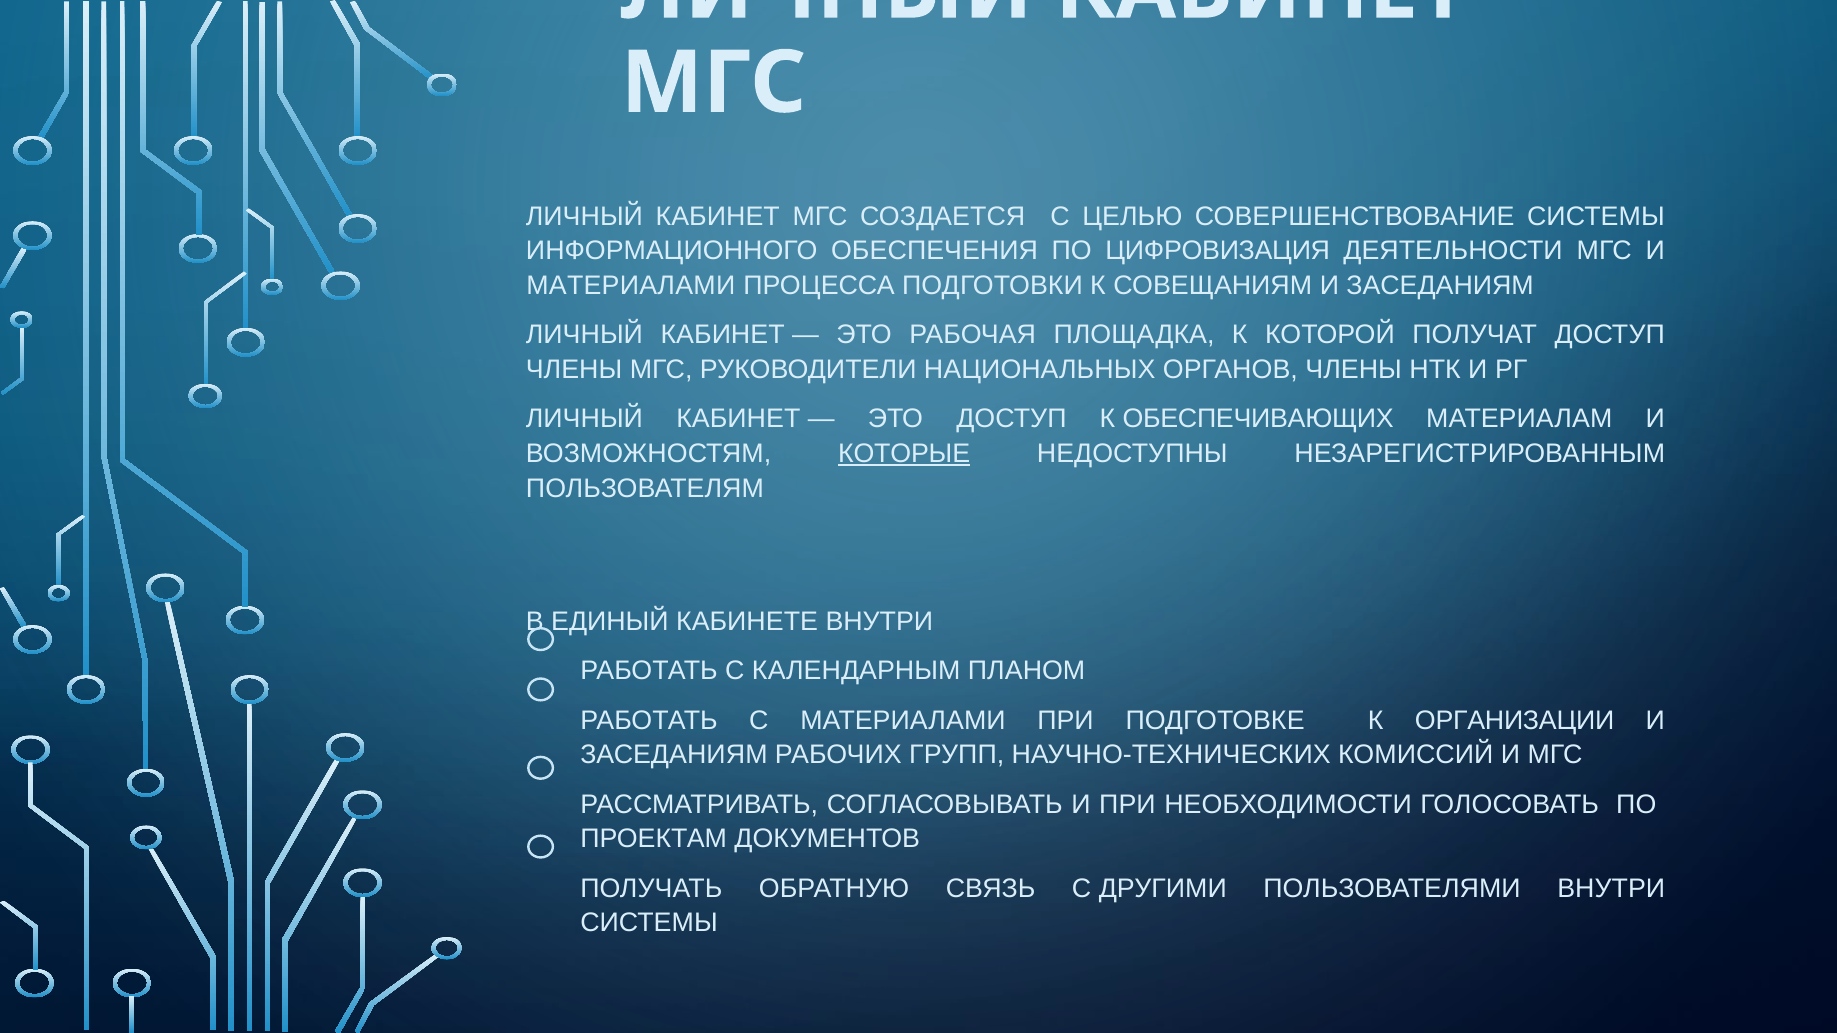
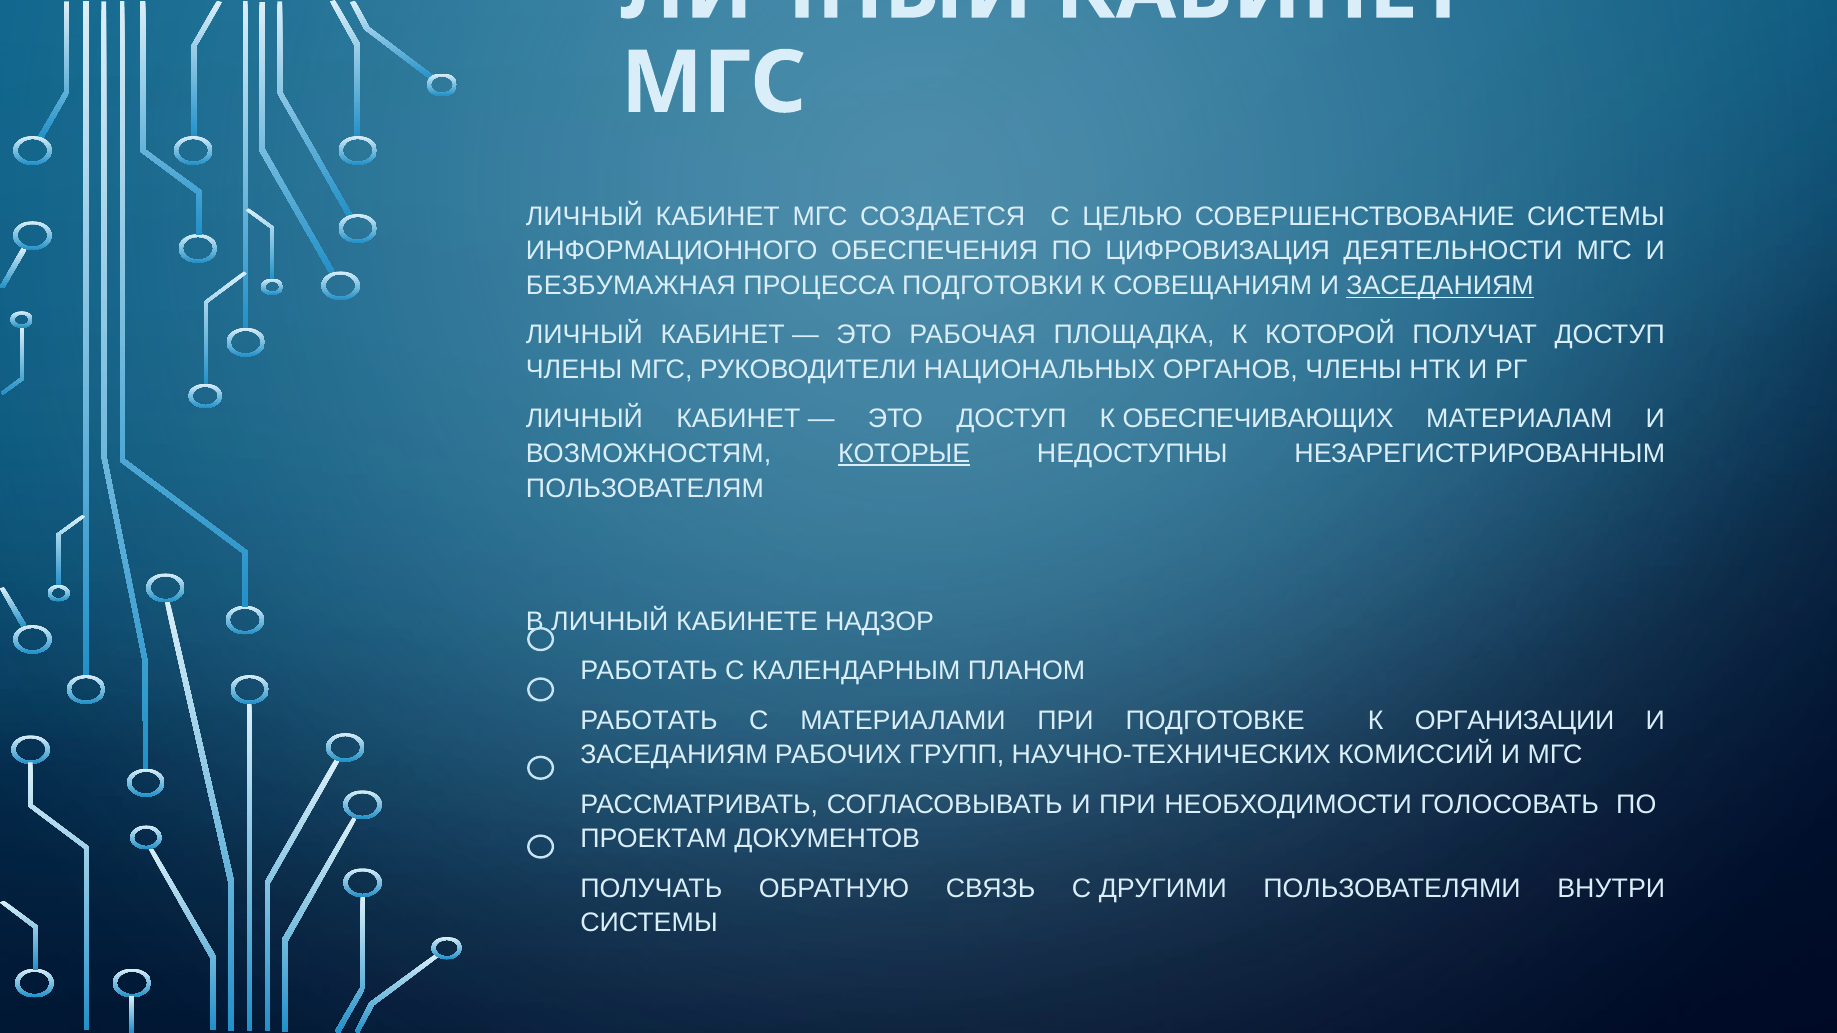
МАТЕРИАЛАМИ: МАТЕРИАЛАМИ -> БЕЗБУМАЖНАЯ (631, 286)
ЗАСЕДАНИЯМ underline: none -> present (1440, 286)
В ЕДИНЫЙ: ЕДИНЫЙ -> ЛИЧНЫЙ (610, 622)
КАБИНЕТЕ ВНУТРИ: ВНУТРИ -> НАДЗОР (879, 622)
